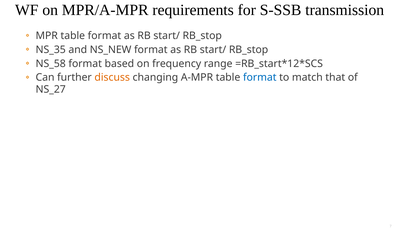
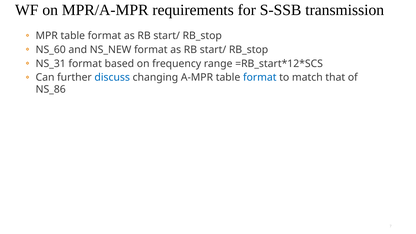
NS_35: NS_35 -> NS_60 (51, 50)
NS_58: NS_58 -> NS_31 (51, 64)
discuss colour: orange -> blue (112, 78)
NS_27: NS_27 -> NS_86 (51, 89)
